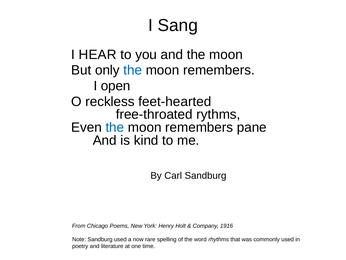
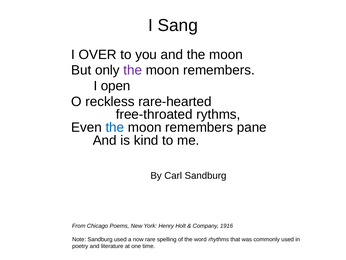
HEAR: HEAR -> OVER (98, 54)
the colour: blue -> purple (133, 70)
feet-hearted: feet-hearted -> rare-hearted (175, 101)
